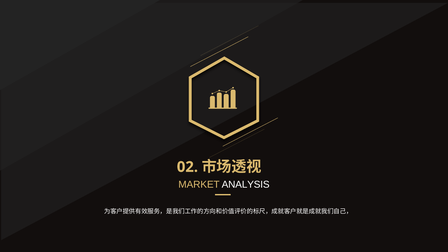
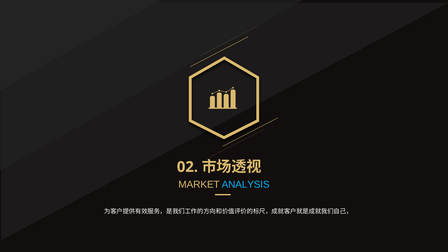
ANALYSIS colour: white -> light blue (246, 184)
